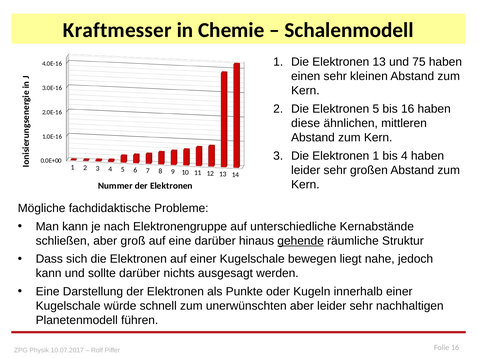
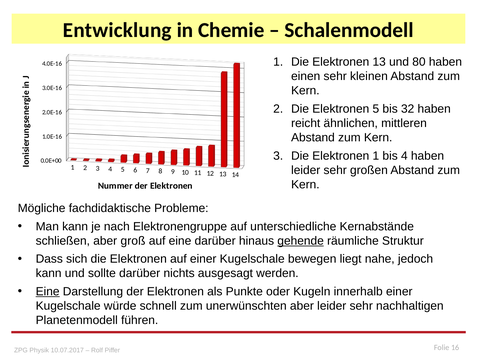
Kraftmesser: Kraftmesser -> Entwicklung (117, 30)
75: 75 -> 80 (419, 62)
bis 16: 16 -> 32 (408, 109)
diese: diese -> reicht (306, 123)
Eine underline: none -> present (48, 291)
